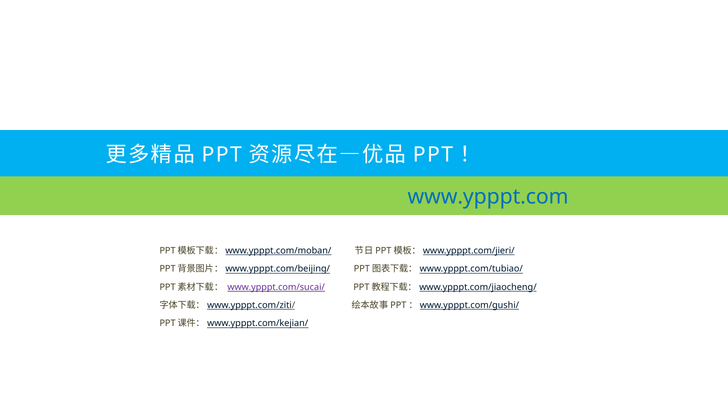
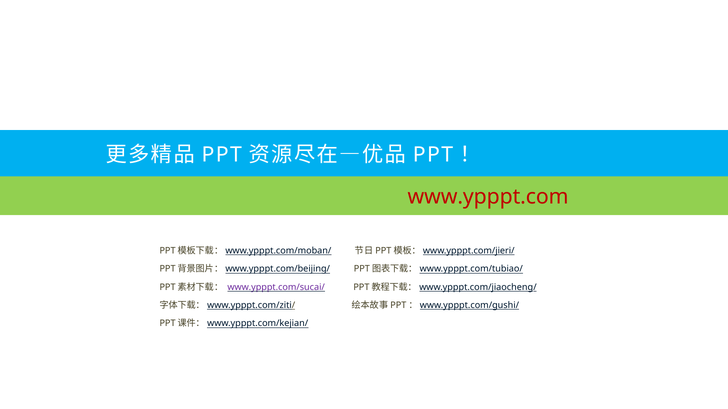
www.ypppt.com colour: blue -> red (488, 197)
